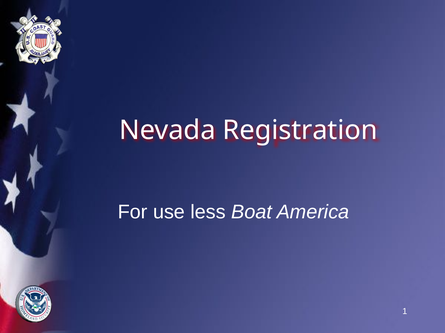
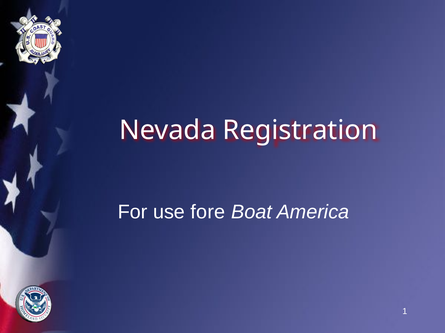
less: less -> fore (208, 212)
